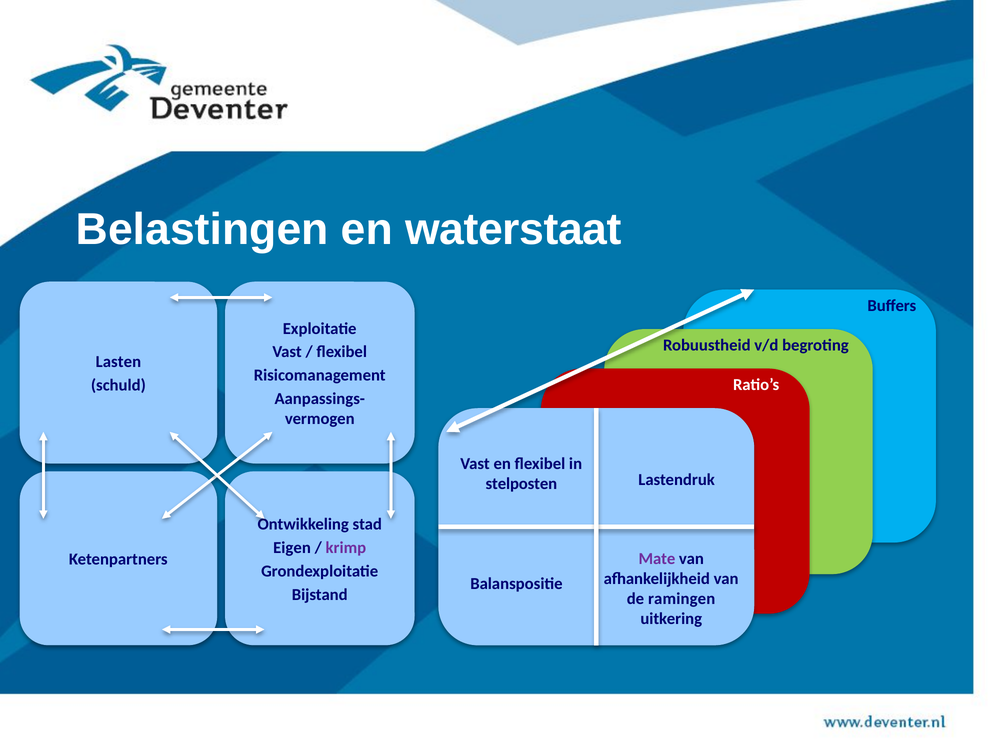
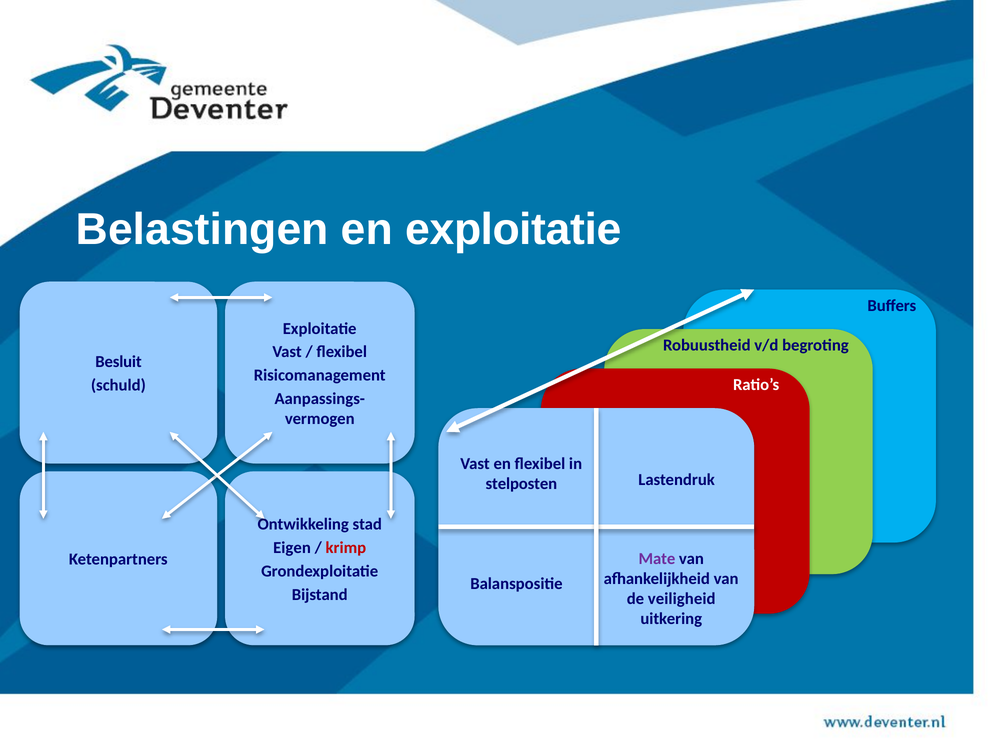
en waterstaat: waterstaat -> exploitatie (513, 229)
Lasten: Lasten -> Besluit (119, 362)
krimp colour: purple -> red (346, 547)
ramingen: ramingen -> veiligheid (682, 598)
